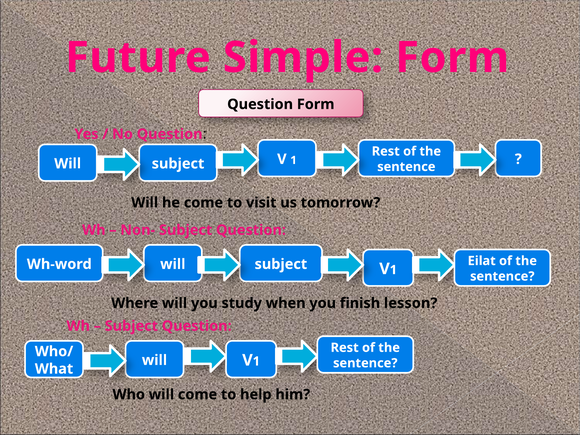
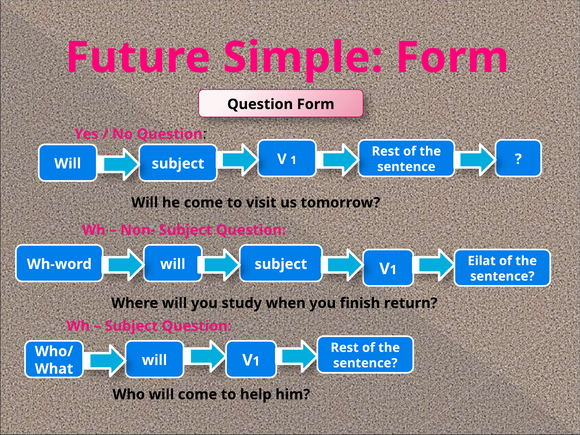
lesson: lesson -> return (411, 303)
